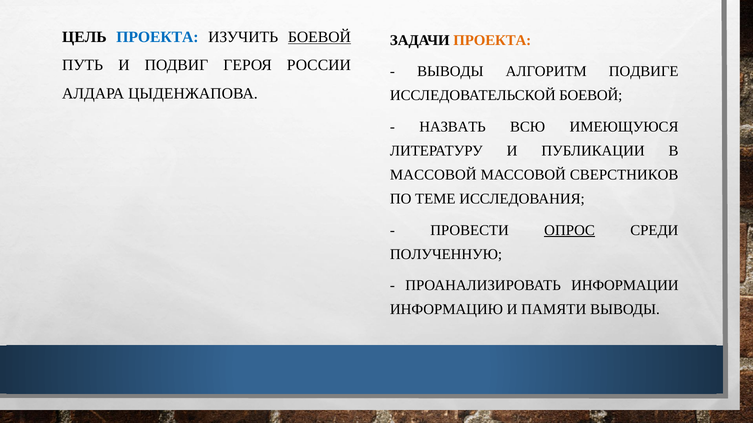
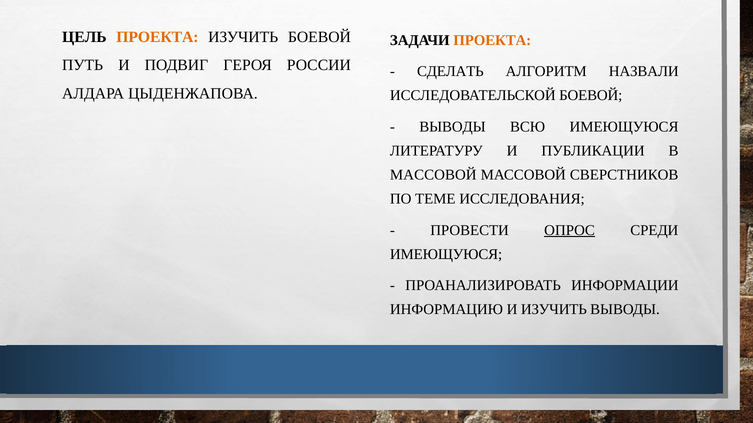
ПРОЕКТА colour: blue -> orange (157, 37)
БОЕВОЙ underline: present -> none (319, 37)
ВЫВОДЫ: ВЫВОДЫ -> СДЕЛАТЬ (450, 72)
ПОДВИГЕ: ПОДВИГЕ -> НАЗВАЛИ (644, 72)
НАЗВАТЬ: НАЗВАТЬ -> ВЫВОДЫ (453, 127)
ПОЛУЧЕННУЮ: ПОЛУЧЕННУЮ -> ИМЕЮЩУЮСЯ (446, 255)
И ПАМЯТИ: ПАМЯТИ -> ИЗУЧИТЬ (554, 310)
